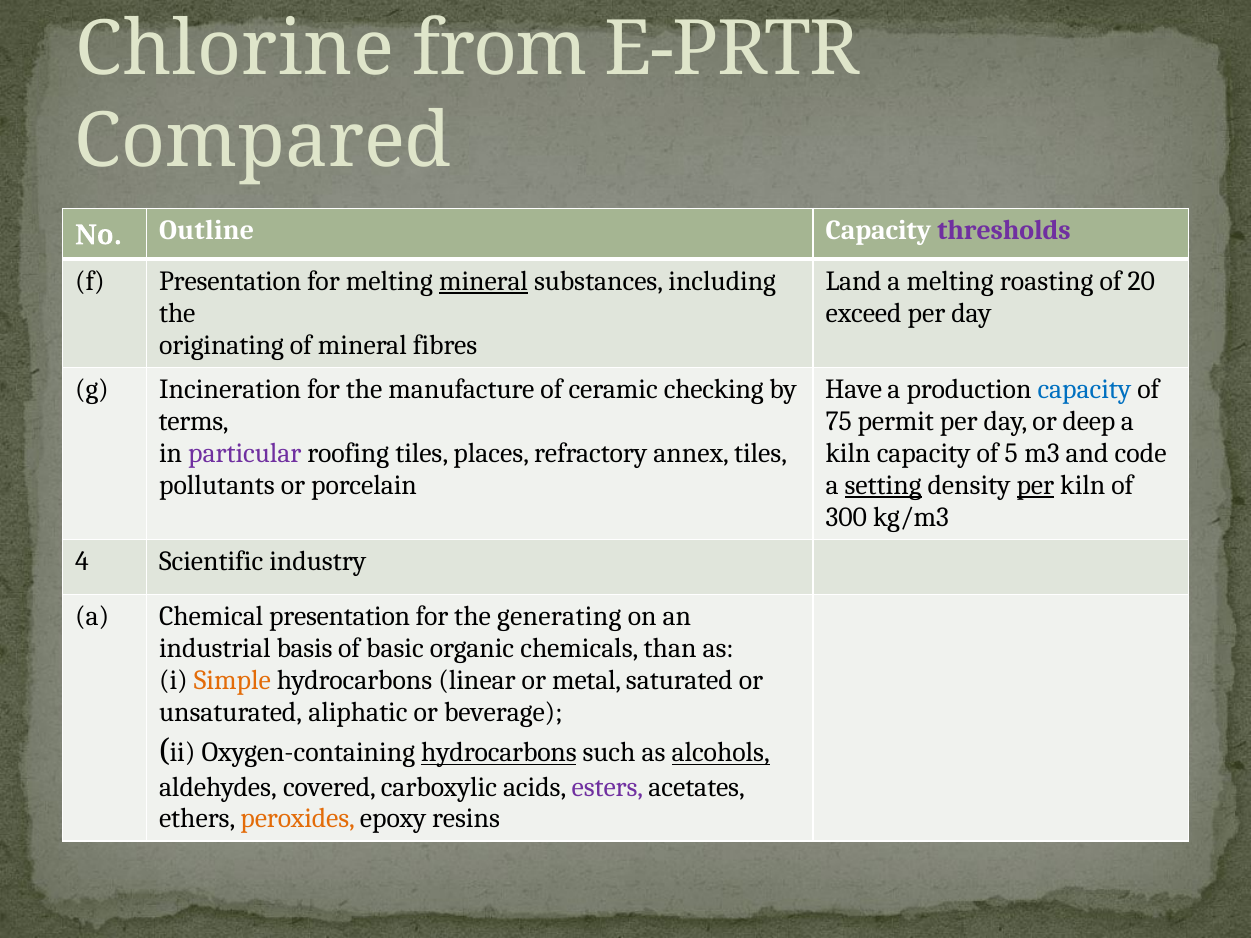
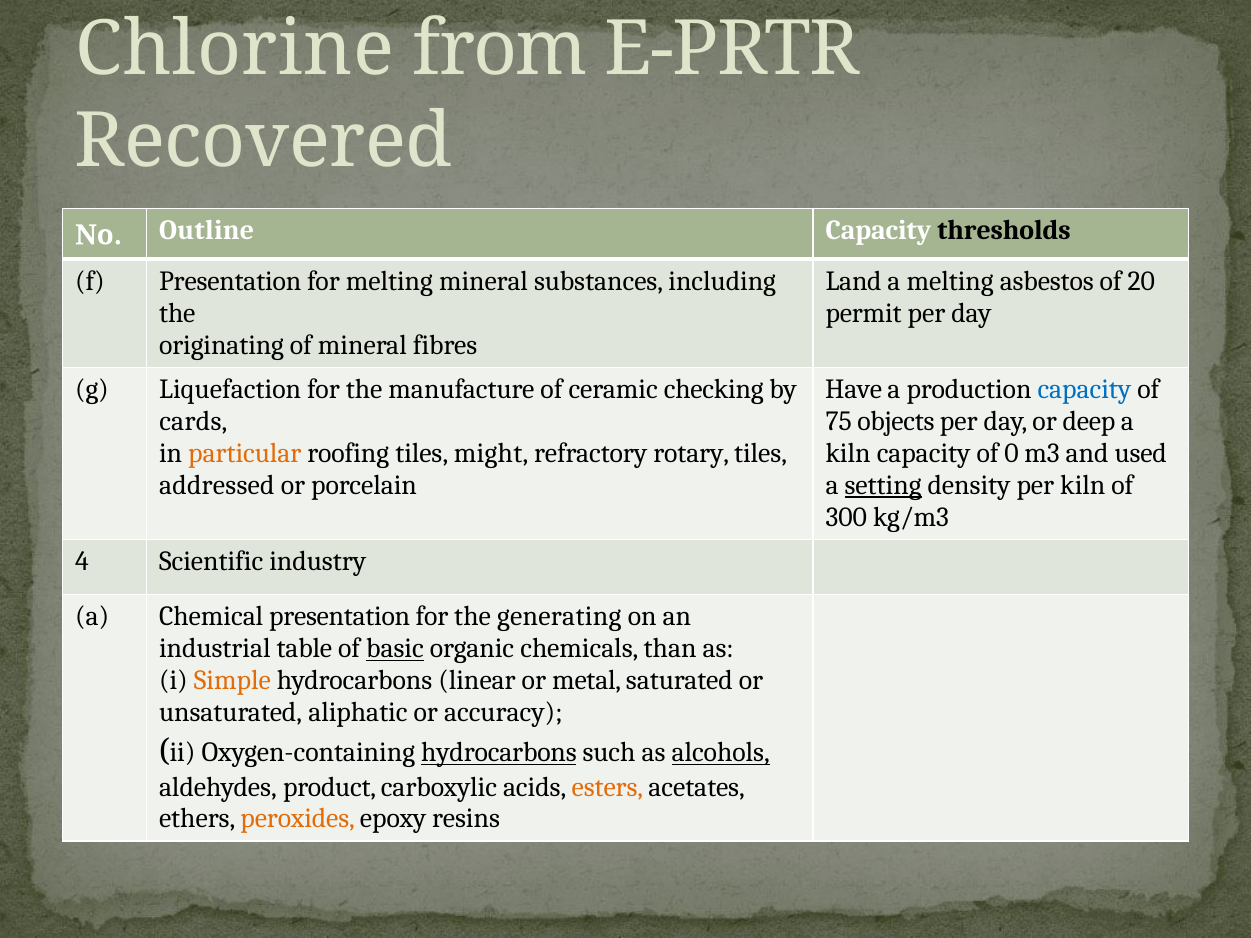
Compared: Compared -> Recovered (264, 141)
thresholds colour: purple -> black (1004, 231)
mineral underline: present -> none (484, 281)
roasting: roasting -> asbestos (1047, 281)
exceed: exceed -> permit (864, 313)
Incineration: Incineration -> Liquefaction (230, 390)
terms: terms -> cards (193, 422)
permit: permit -> objects (896, 422)
particular colour: purple -> orange (245, 453)
places: places -> might (491, 453)
annex: annex -> rotary (691, 453)
5: 5 -> 0 (1012, 453)
code: code -> used (1141, 453)
pollutants: pollutants -> addressed (217, 485)
per underline: present -> none (1035, 485)
basis: basis -> table (304, 649)
basic underline: none -> present (395, 649)
beverage: beverage -> accuracy (503, 713)
covered: covered -> product (330, 787)
esters colour: purple -> orange (607, 787)
